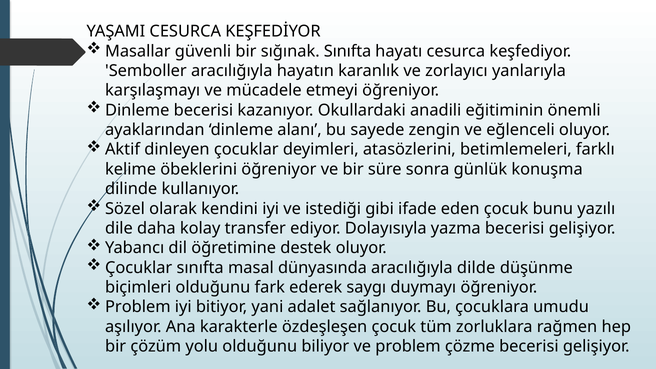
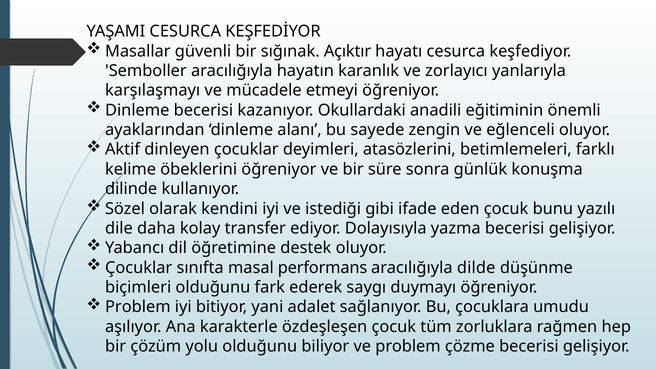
sığınak Sınıfta: Sınıfta -> Açıktır (348, 51)
dünyasında: dünyasında -> performans (323, 268)
